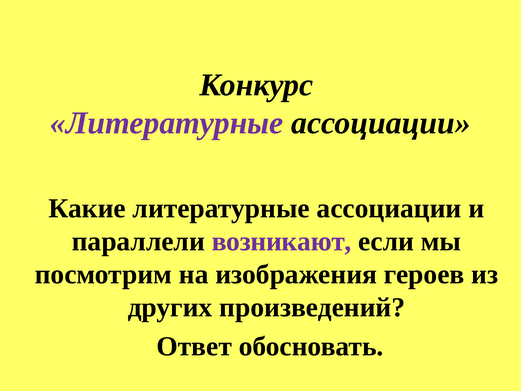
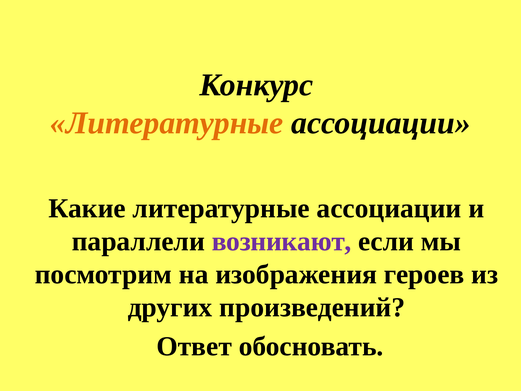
Литературные colour: purple -> orange (167, 123)
